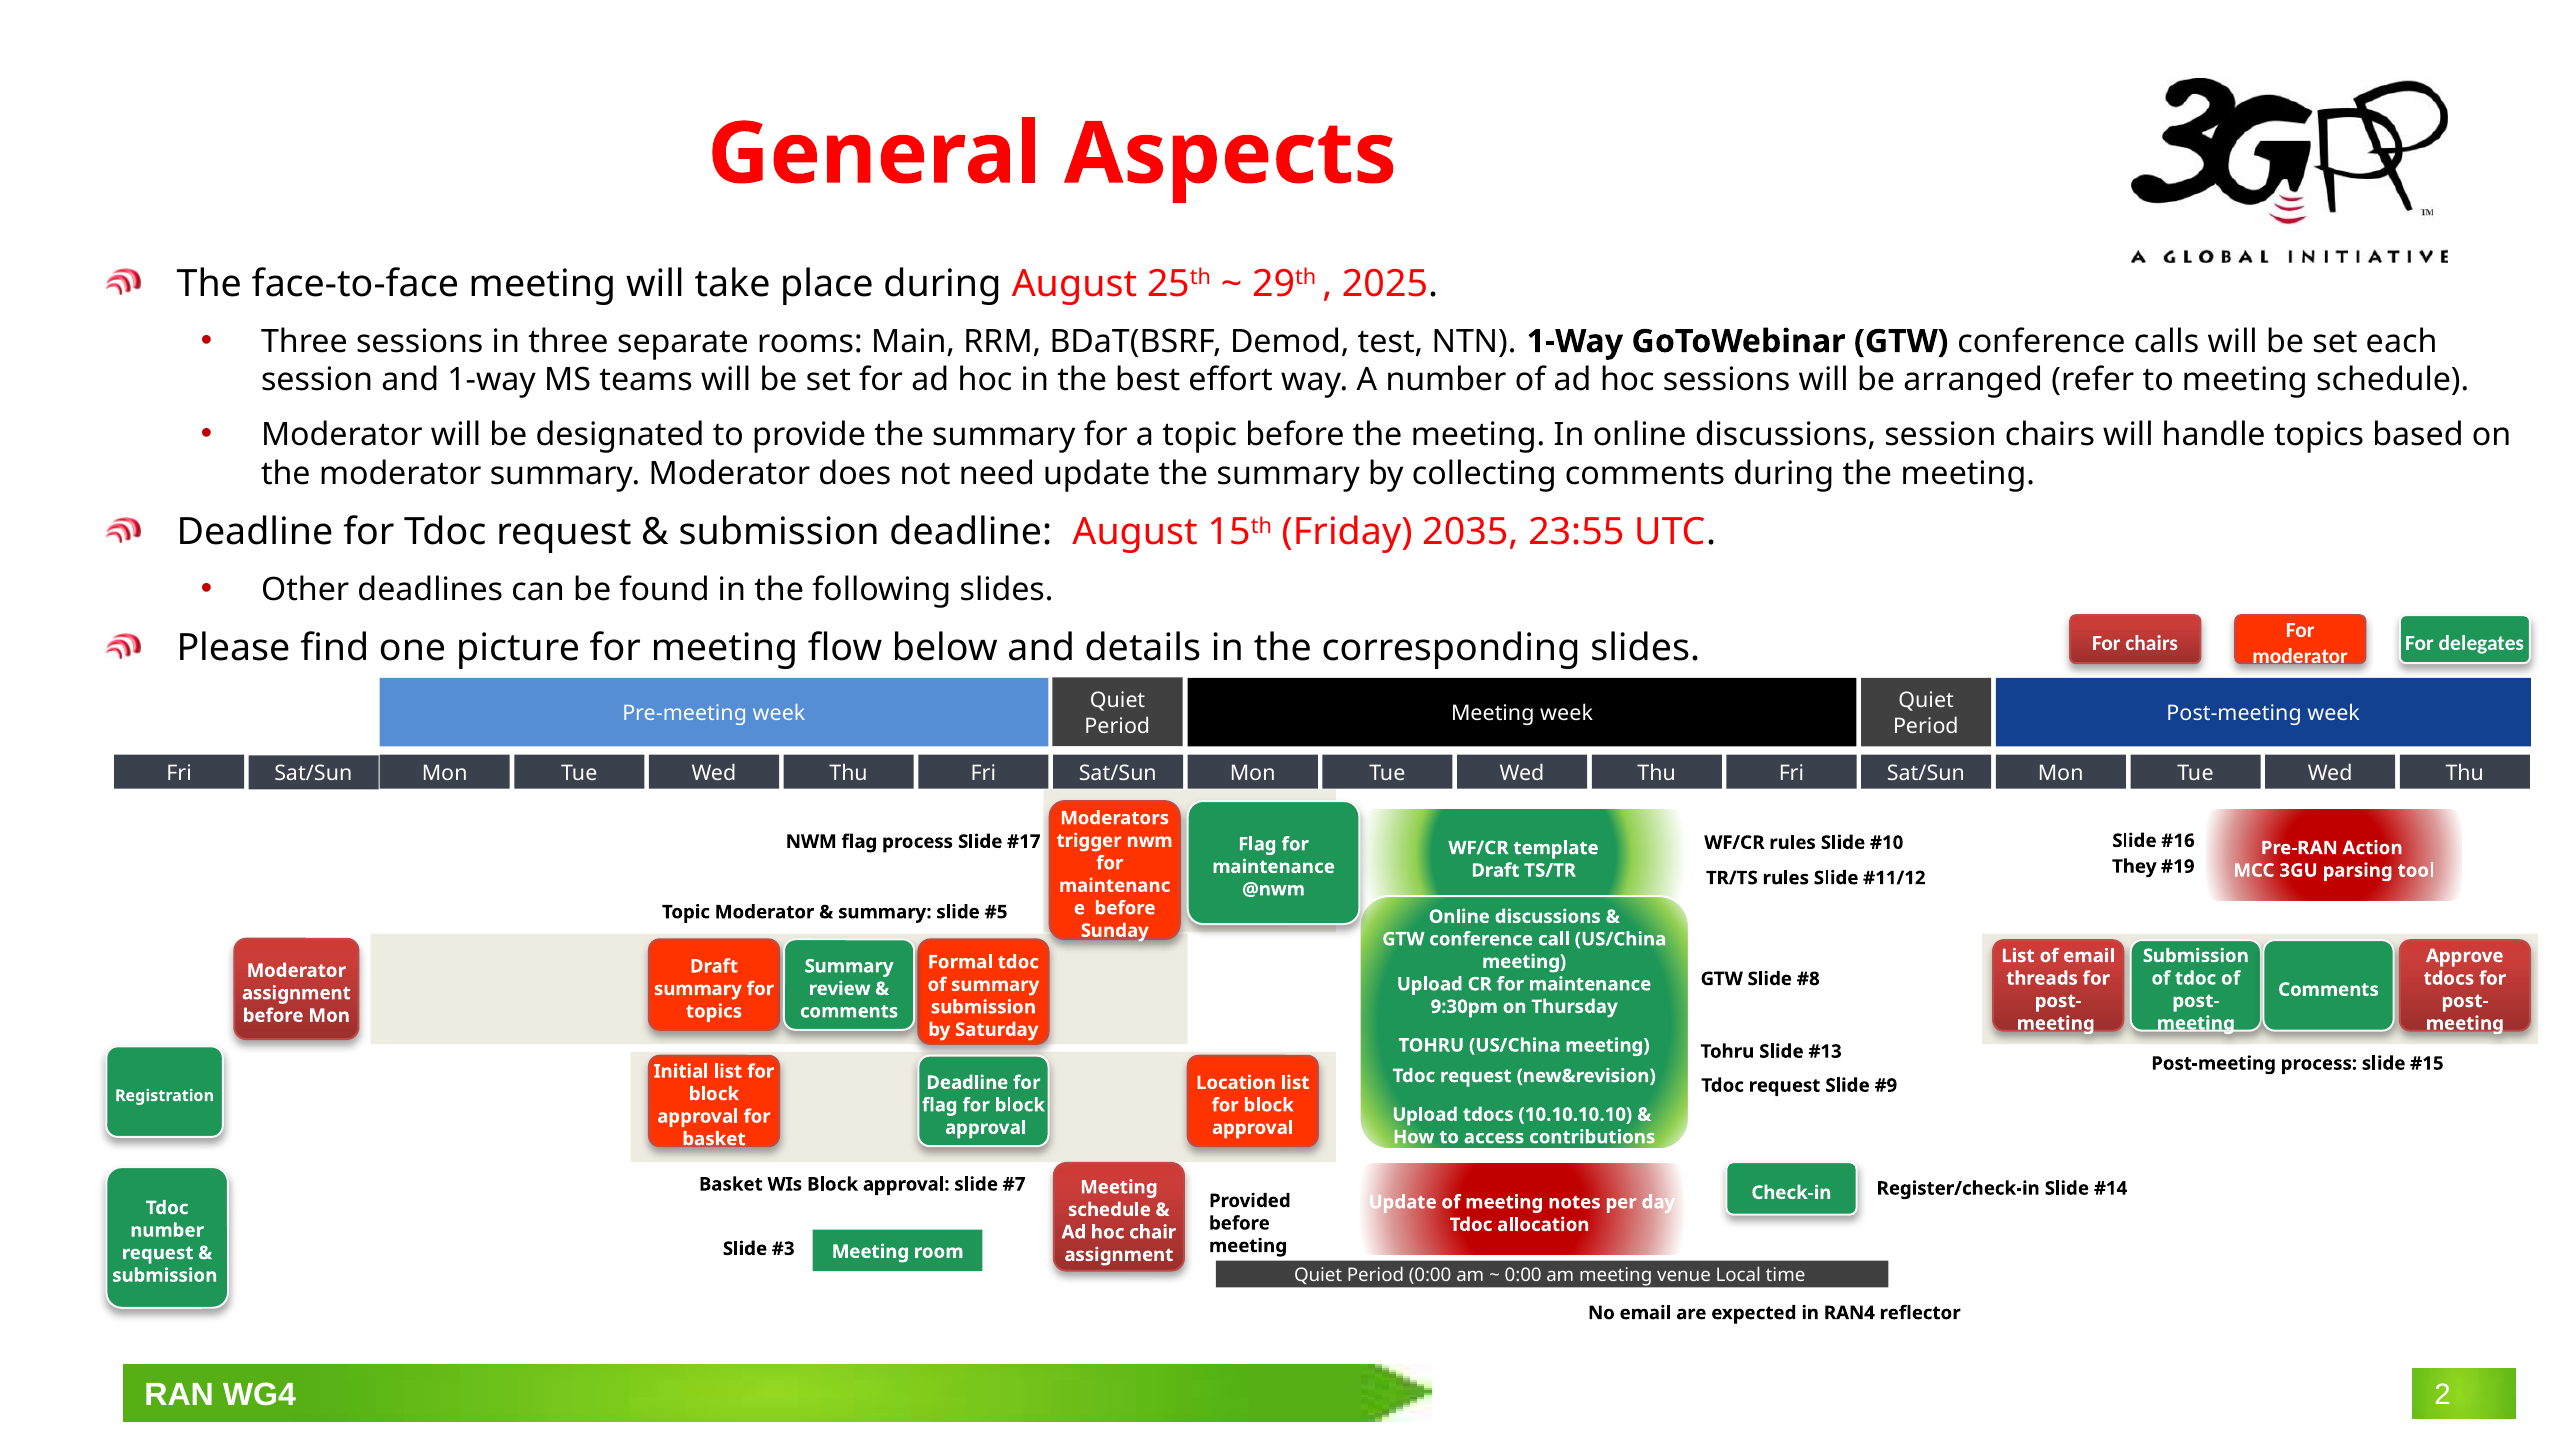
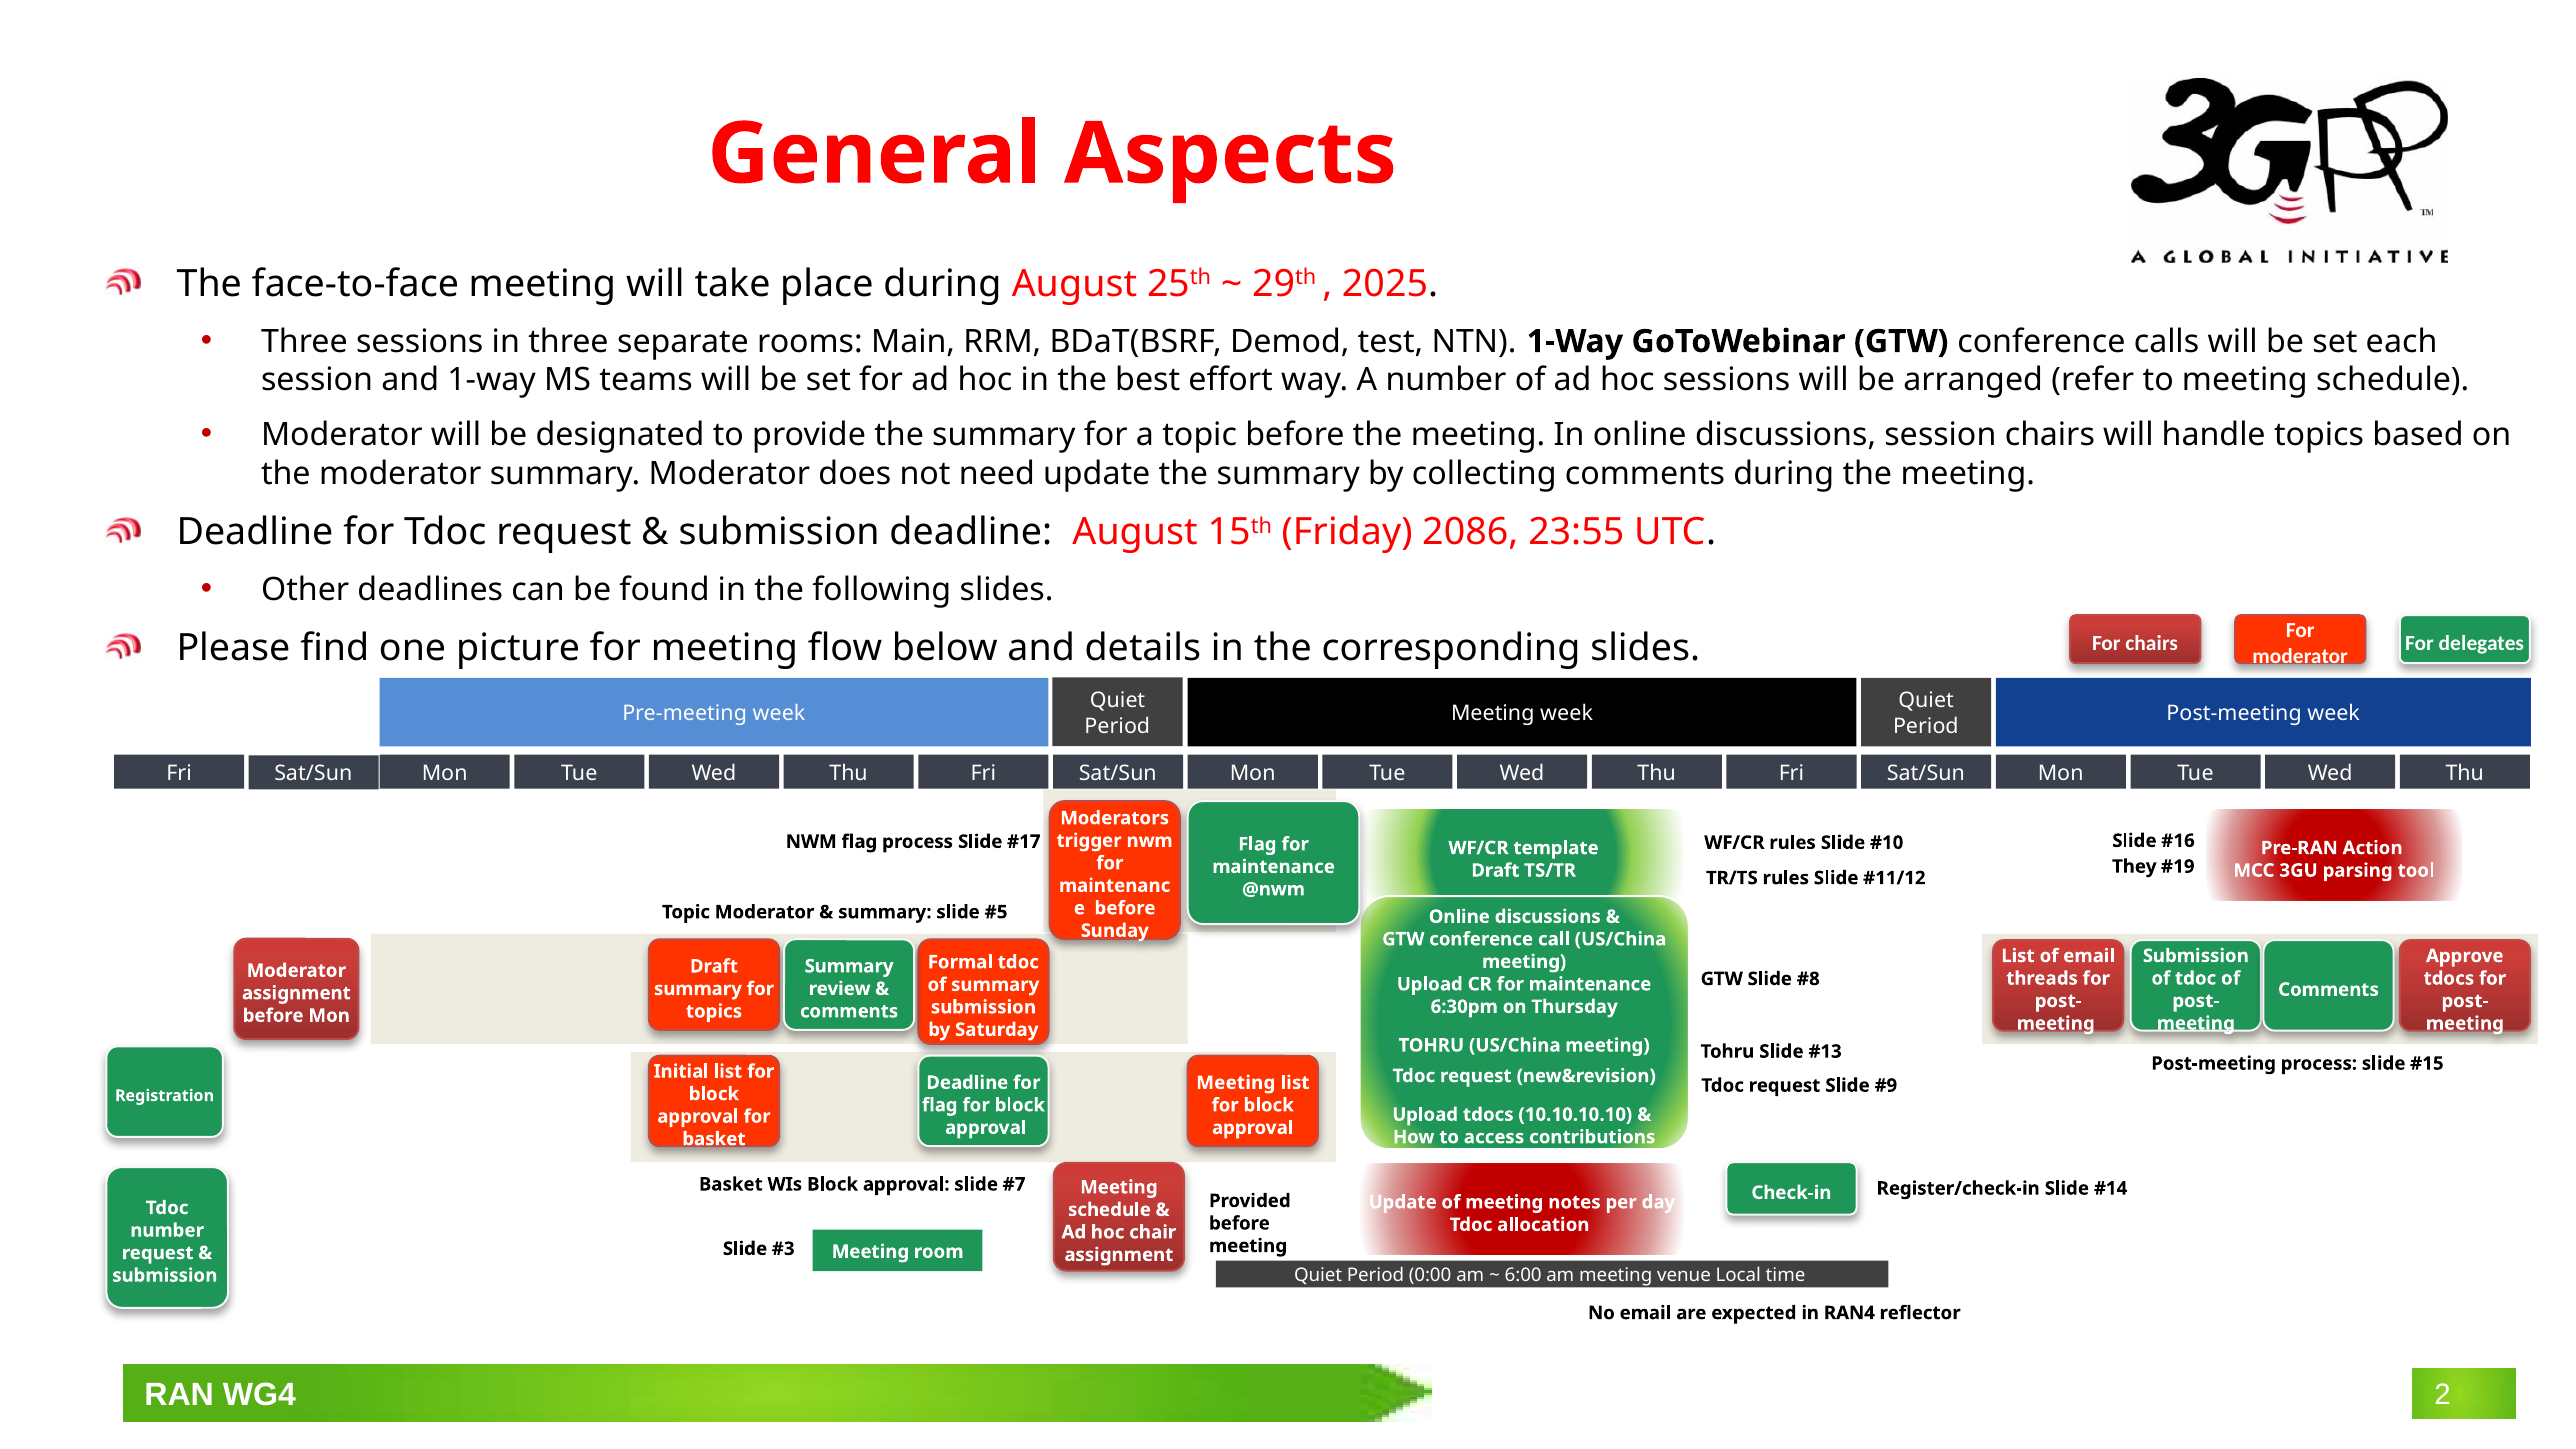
2035: 2035 -> 2086 (1470, 532)
9:30pm: 9:30pm -> 6:30pm (1464, 1007)
Location: Location -> Meeting (1236, 1083)
0:00: 0:00 -> 6:00 (1523, 1275)
